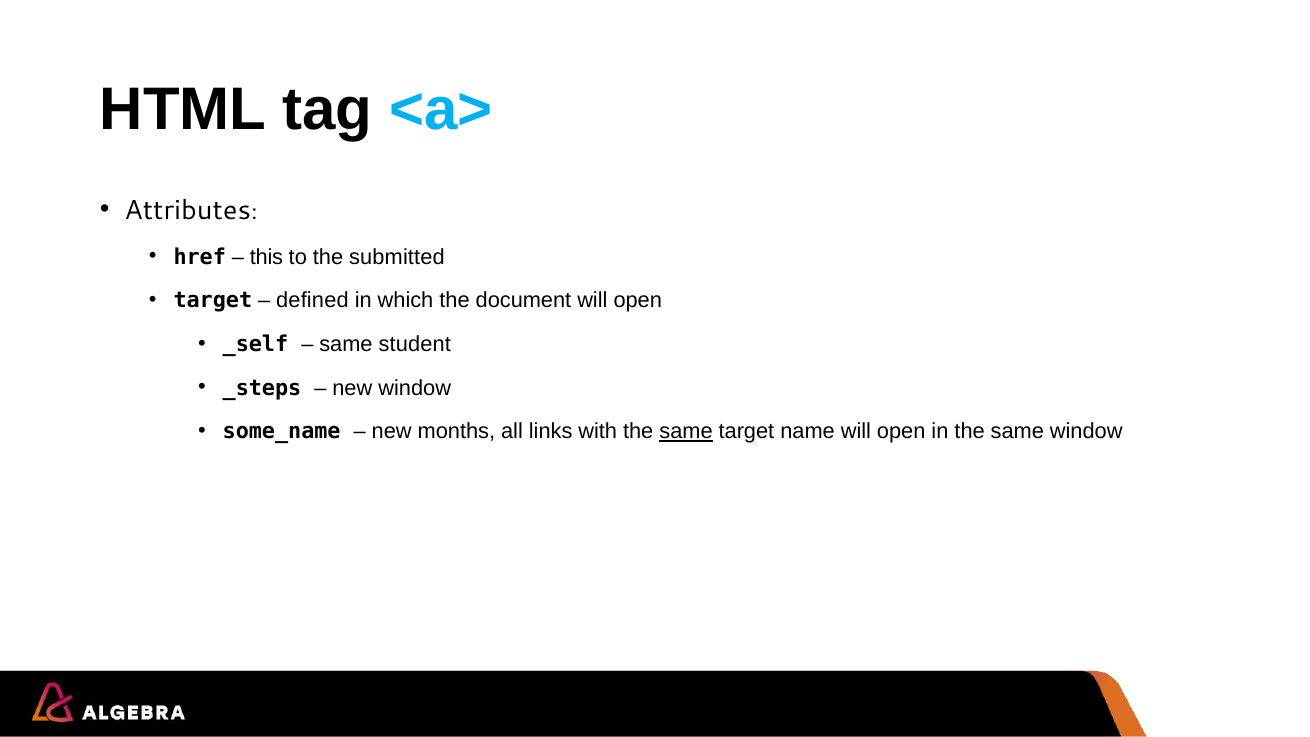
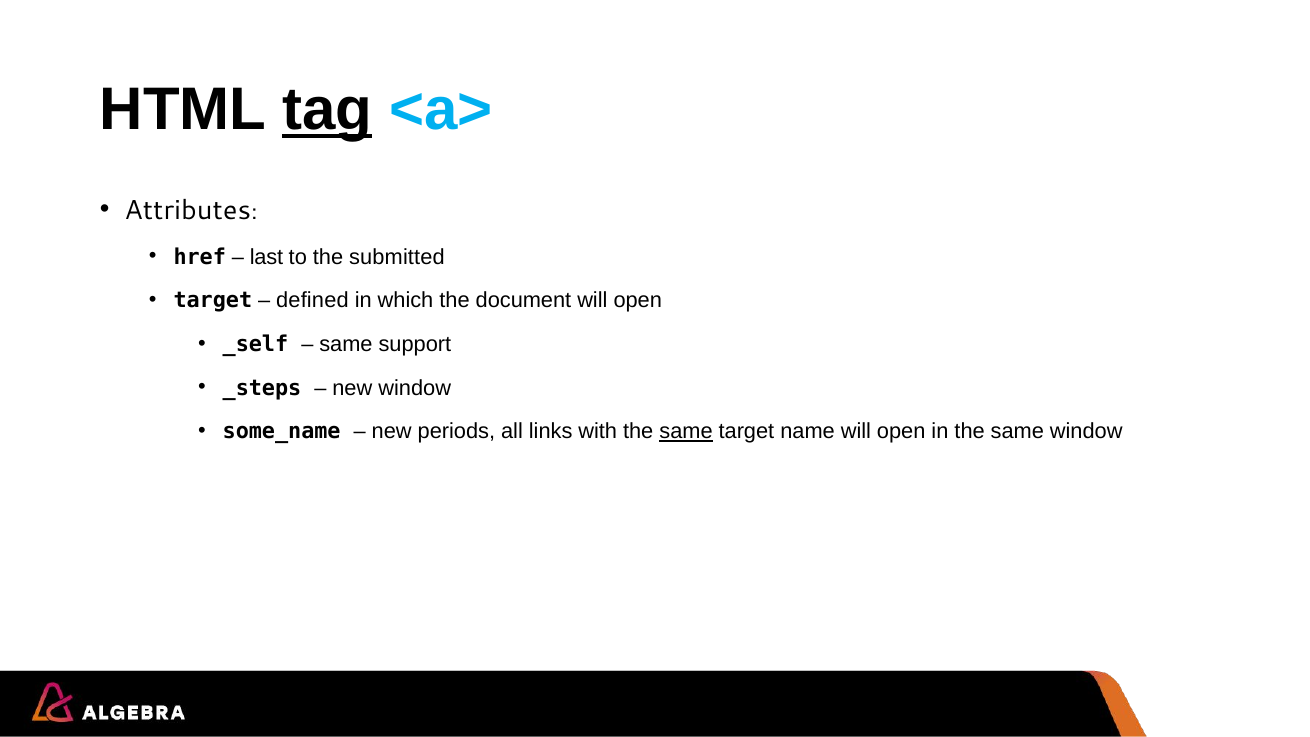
tag underline: none -> present (327, 110)
this: this -> last (266, 257)
student: student -> support (415, 344)
months: months -> periods (456, 432)
